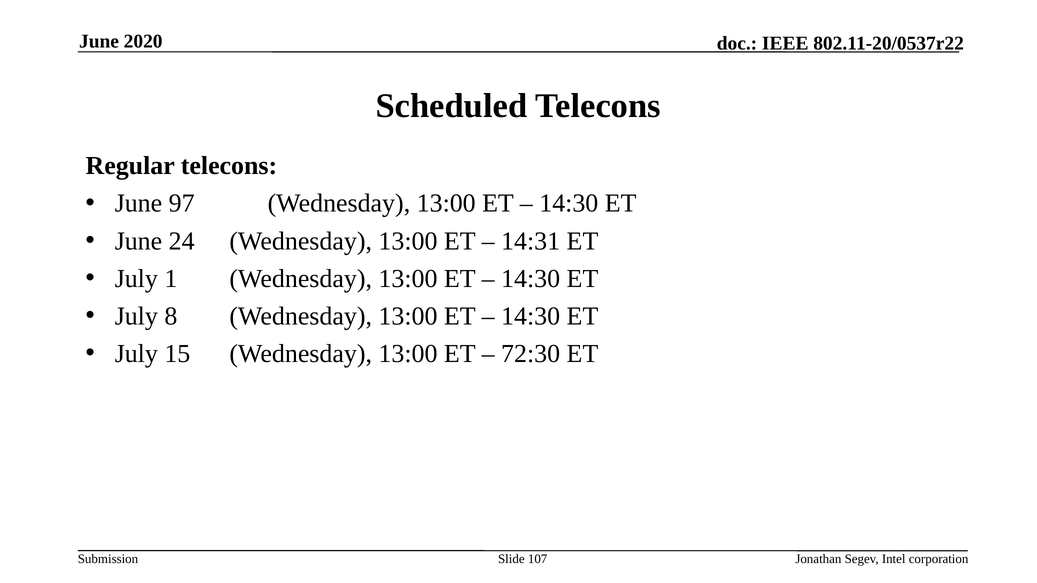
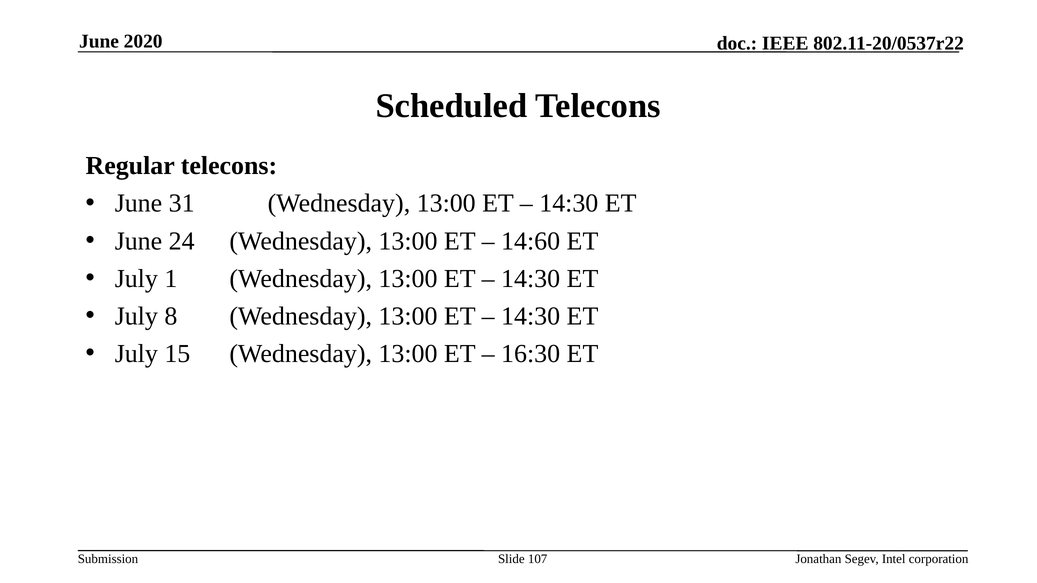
97: 97 -> 31 (182, 204)
14:31: 14:31 -> 14:60 (531, 241)
72:30: 72:30 -> 16:30 (531, 354)
